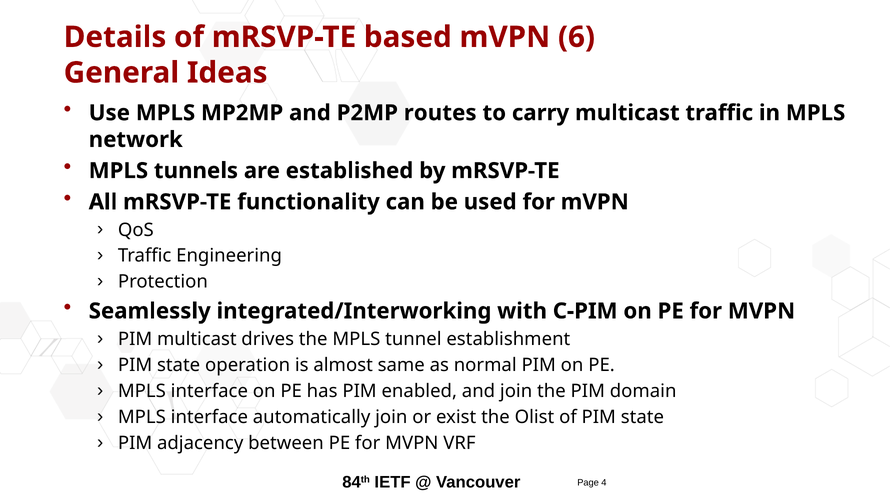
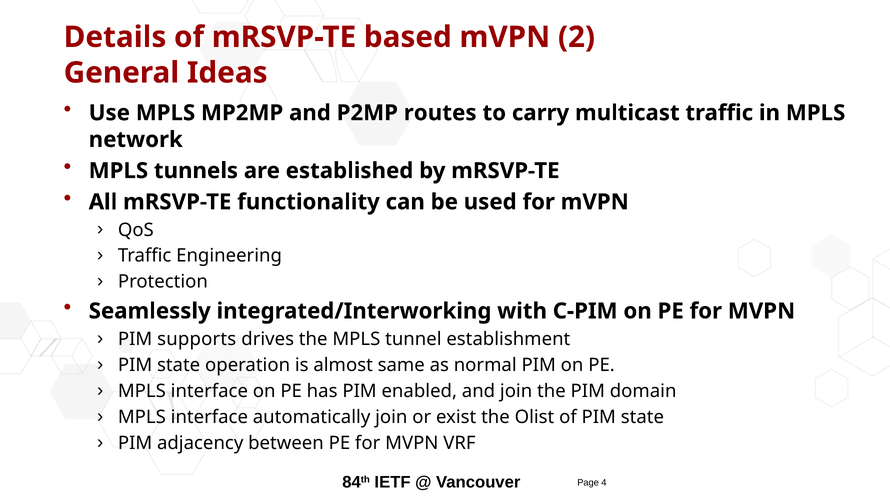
6: 6 -> 2 (576, 37)
PIM multicast: multicast -> supports (197, 339)
